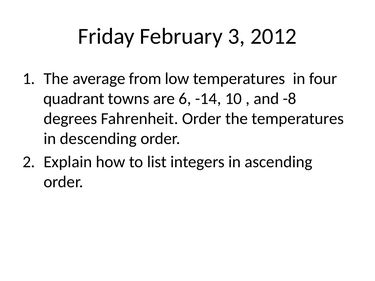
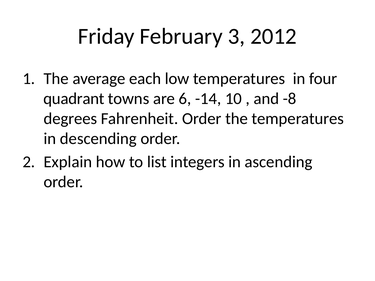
from: from -> each (145, 79)
